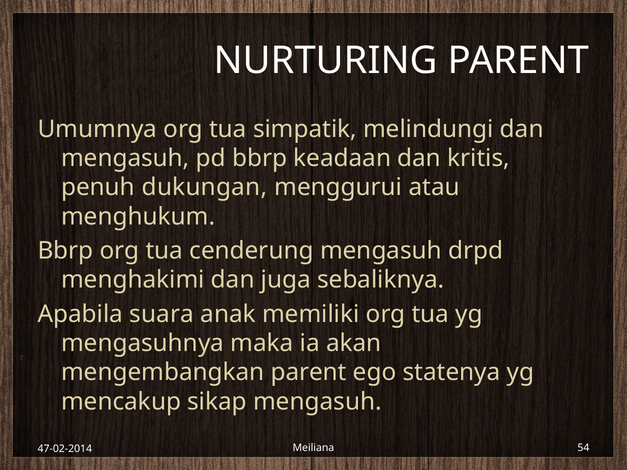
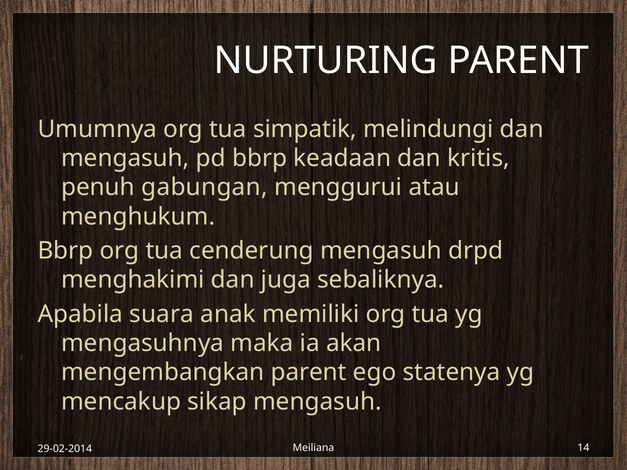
dukungan: dukungan -> gabungan (205, 188)
54: 54 -> 14 (583, 448)
47-02-2014: 47-02-2014 -> 29-02-2014 (65, 449)
